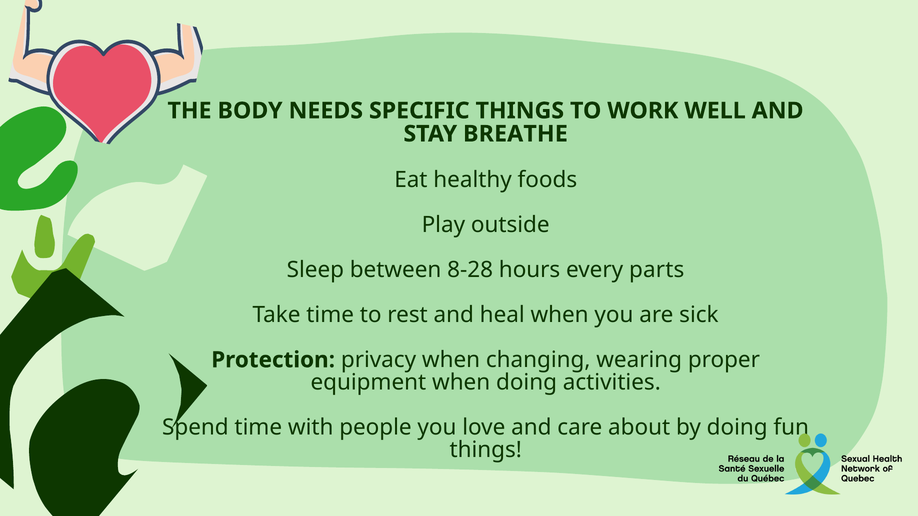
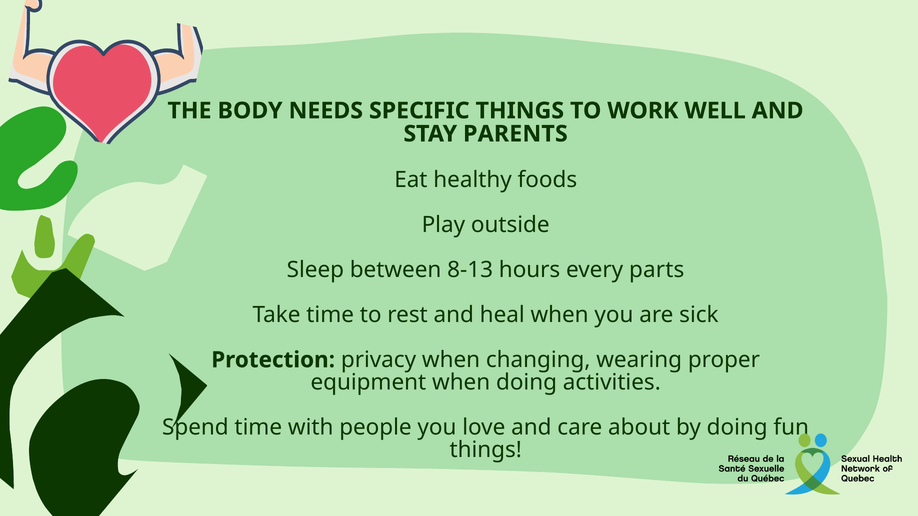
BREATHE: BREATHE -> PARENTS (515, 134)
8-28: 8-28 -> 8-13 (470, 270)
